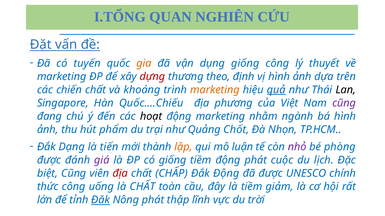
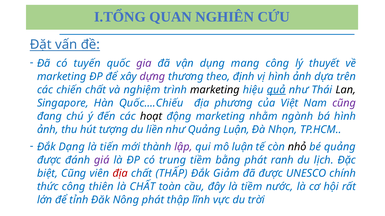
gia colour: orange -> purple (144, 63)
dụng giống: giống -> mang (245, 63)
dựng colour: red -> purple (152, 77)
khoáng: khoáng -> nghiệm (142, 90)
marketing colour: orange -> black (215, 90)
phẩm: phẩm -> tượng (114, 130)
trại: trại -> liền (155, 130)
Quảng Chốt: Chốt -> Luận (236, 130)
lập colour: orange -> purple (183, 147)
nhỏ colour: purple -> black (297, 147)
bé phòng: phòng -> quảng (340, 147)
có giống: giống -> trung (173, 161)
tiềm động: động -> bằng (228, 161)
cuộc: cuộc -> ranh (282, 161)
CHẤP: CHẤP -> THẤP (171, 174)
Đắk Động: Động -> Giảm (226, 174)
uống: uống -> thiên (101, 187)
giảm: giảm -> nước (279, 187)
Đăk underline: present -> none (101, 200)
